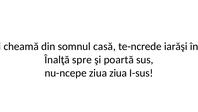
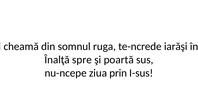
casă: casă -> ruga (105, 46)
ziua ziua: ziua -> prin (118, 73)
